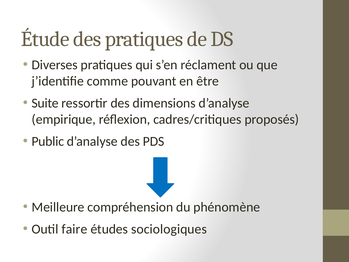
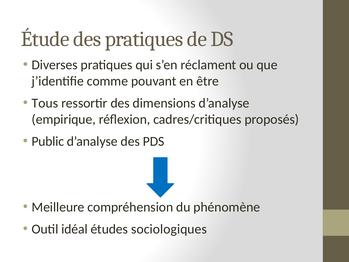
Suite: Suite -> Tous (45, 103)
faire: faire -> idéal (75, 229)
